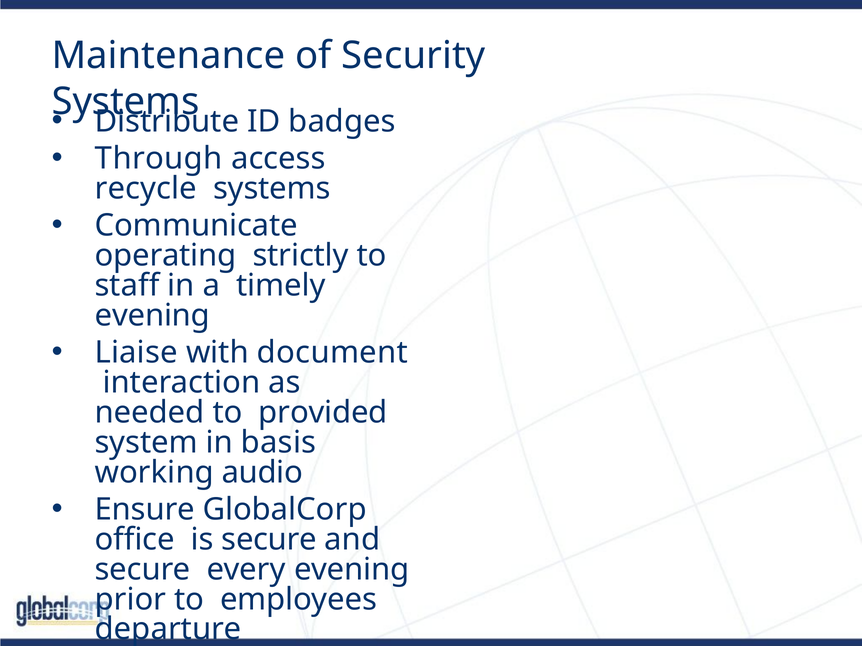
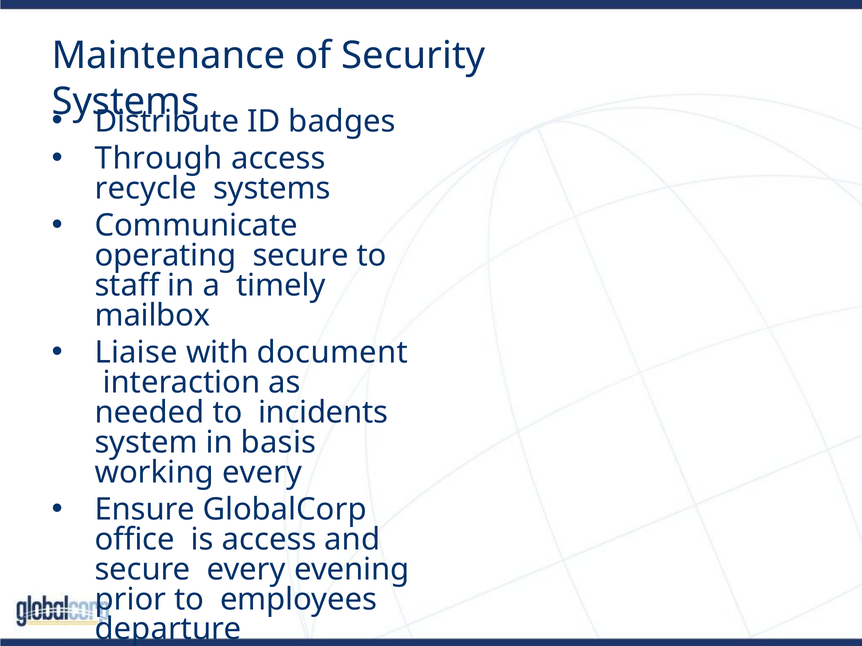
operating strictly: strictly -> secure (301, 256)
evening: evening -> mailbox (152, 316)
provided: provided -> incidents (323, 413)
working audio: audio -> every (262, 473)
is secure: secure -> access (269, 540)
